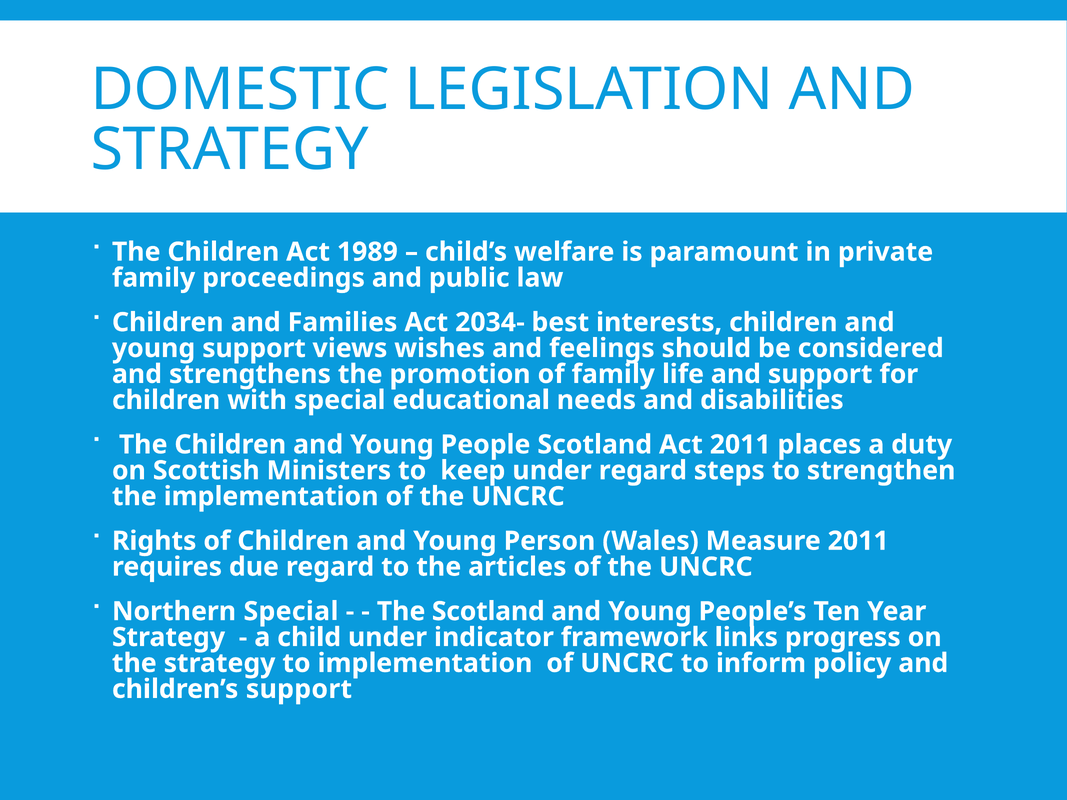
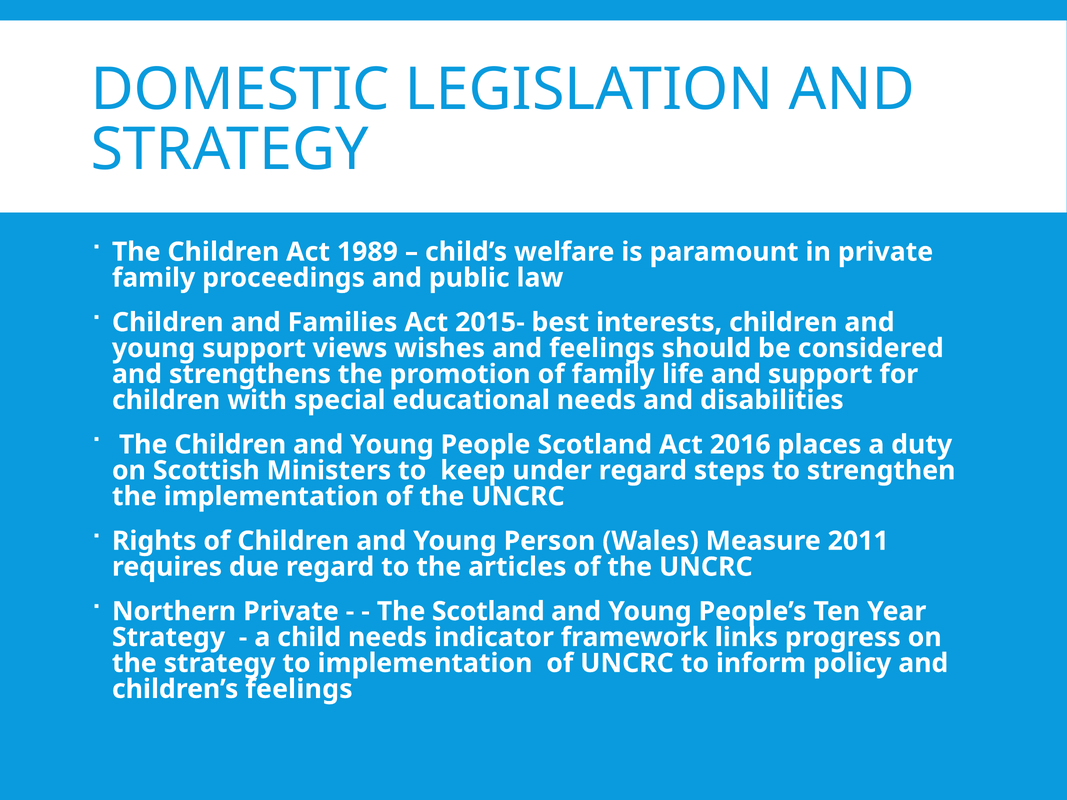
2034-: 2034- -> 2015- (490, 322)
Act 2011: 2011 -> 2016 (740, 445)
Northern Special: Special -> Private (291, 612)
child under: under -> needs (388, 637)
children’s support: support -> feelings (299, 689)
